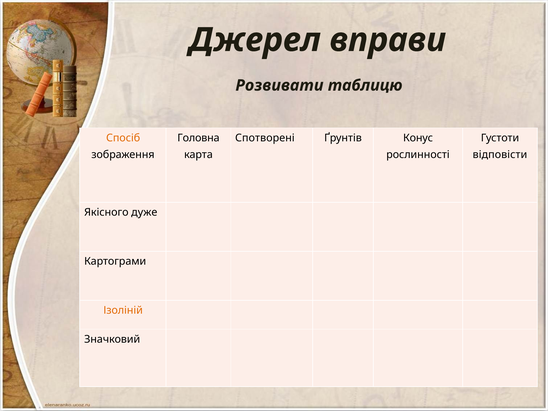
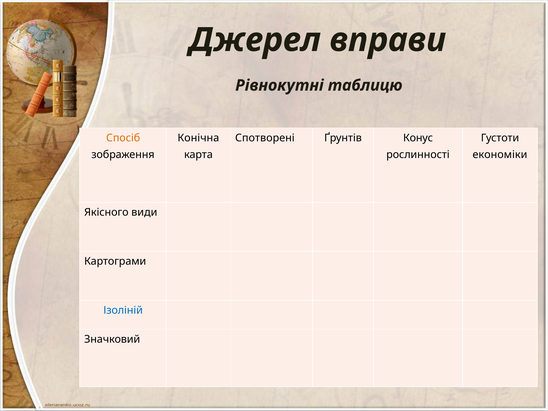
Розвивати: Розвивати -> Рівнокутні (279, 85)
Головна: Головна -> Конічна (198, 138)
відповісти: відповісти -> економіки (500, 155)
дуже: дуже -> види (144, 212)
Ізоліній colour: orange -> blue (123, 310)
